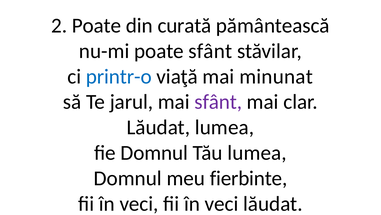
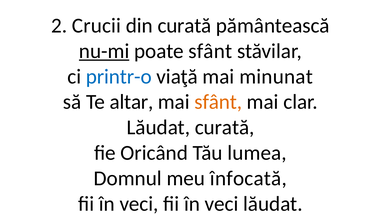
2 Poate: Poate -> Crucii (96, 25)
nu-mi underline: none -> present (104, 51)
jarul: jarul -> altar (132, 102)
sfânt colour: purple -> orange (218, 102)
Lăudat lumea: lumea -> curată (225, 127)
fie Domnul: Domnul -> Oricând (154, 152)
fierbinte: fierbinte -> înfocată (248, 178)
